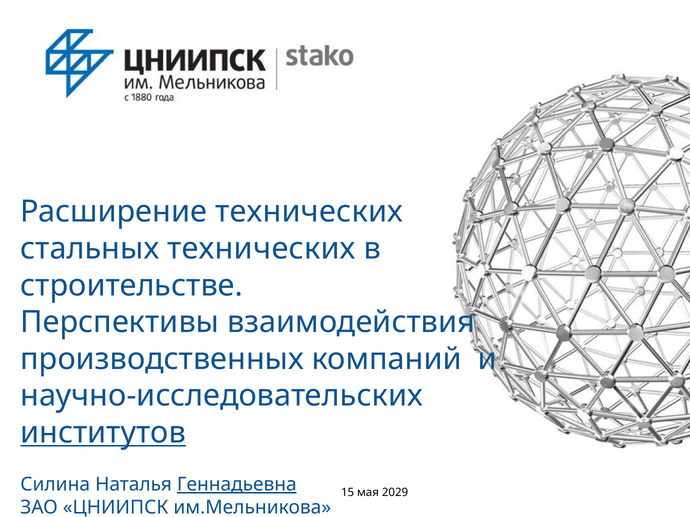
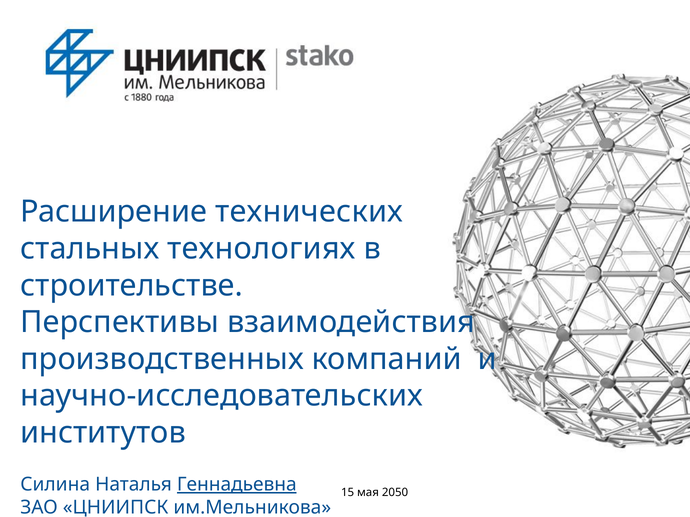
стальных технических: технических -> технологиях (261, 249)
институтов underline: present -> none (103, 433)
2029: 2029 -> 2050 (395, 493)
